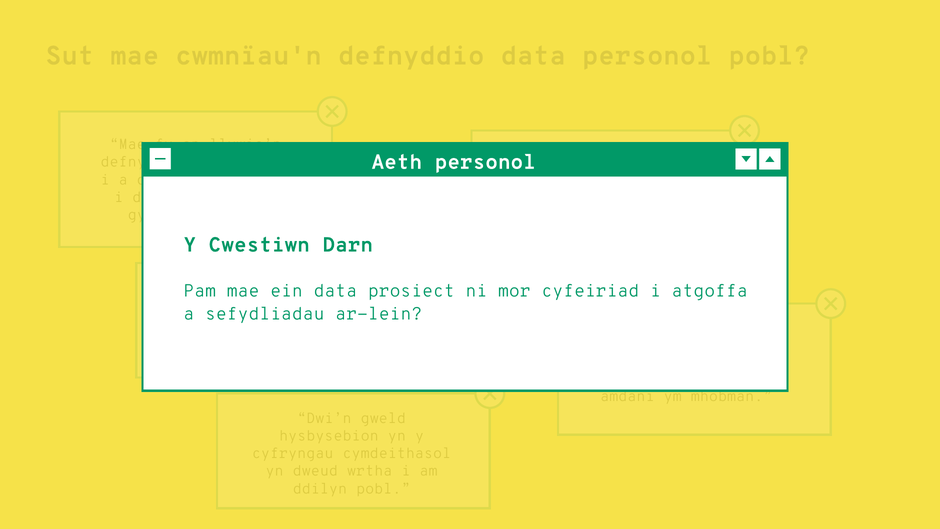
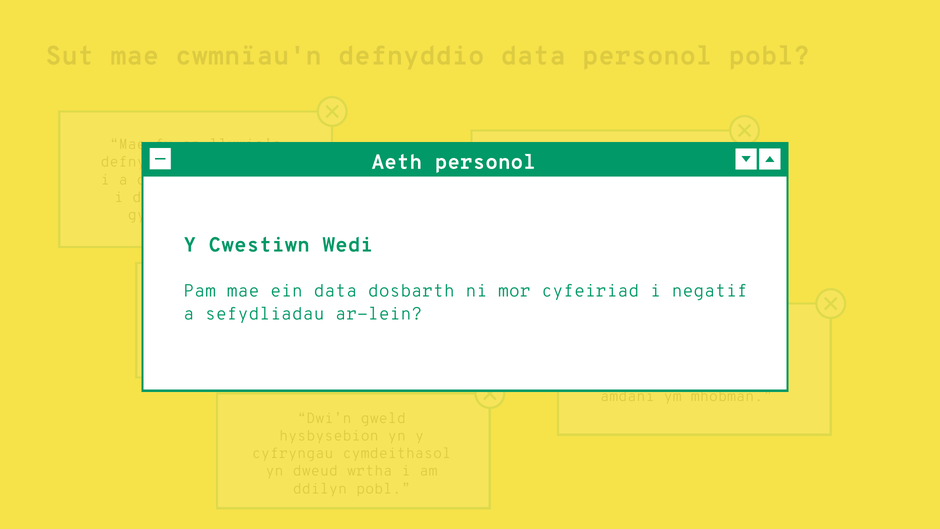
Cwestiwn Darn: Darn -> Wedi (348, 245)
prosiect: prosiect -> dosbarth (411, 291)
atgoffa: atgoffa -> negatif (710, 291)
